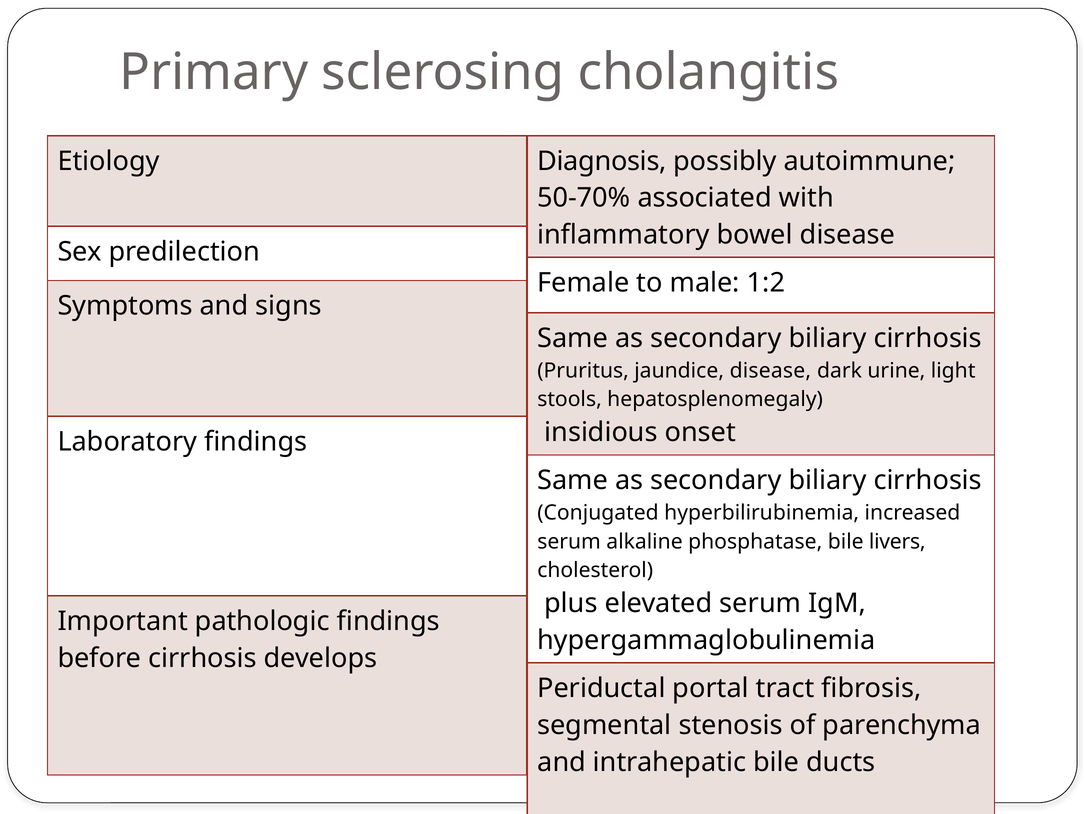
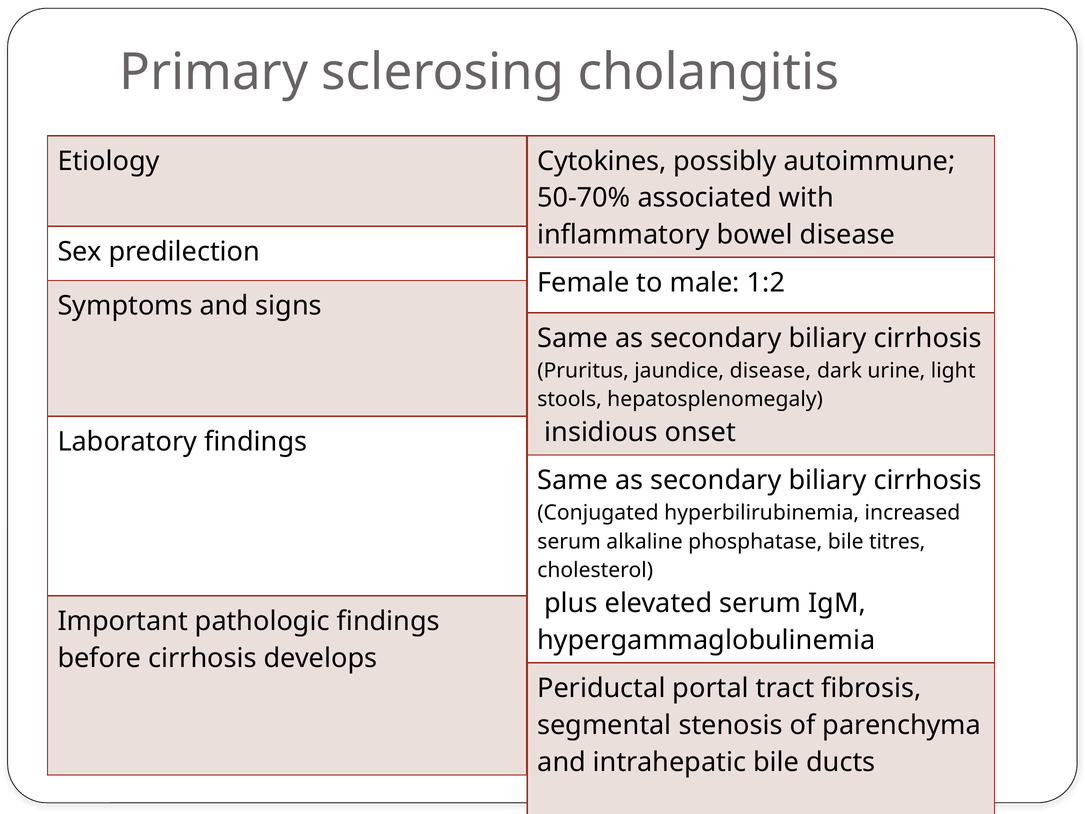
Diagnosis: Diagnosis -> Cytokines (602, 161)
livers: livers -> titres (897, 542)
